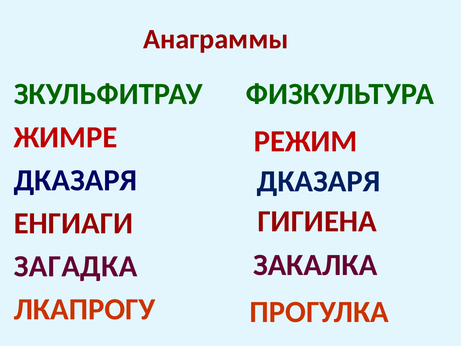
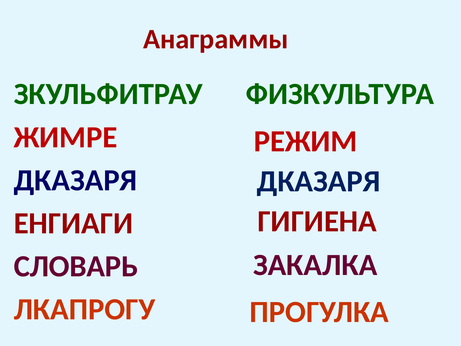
ЗАГАДКА: ЗАГАДКА -> СЛОВАРЬ (76, 266)
